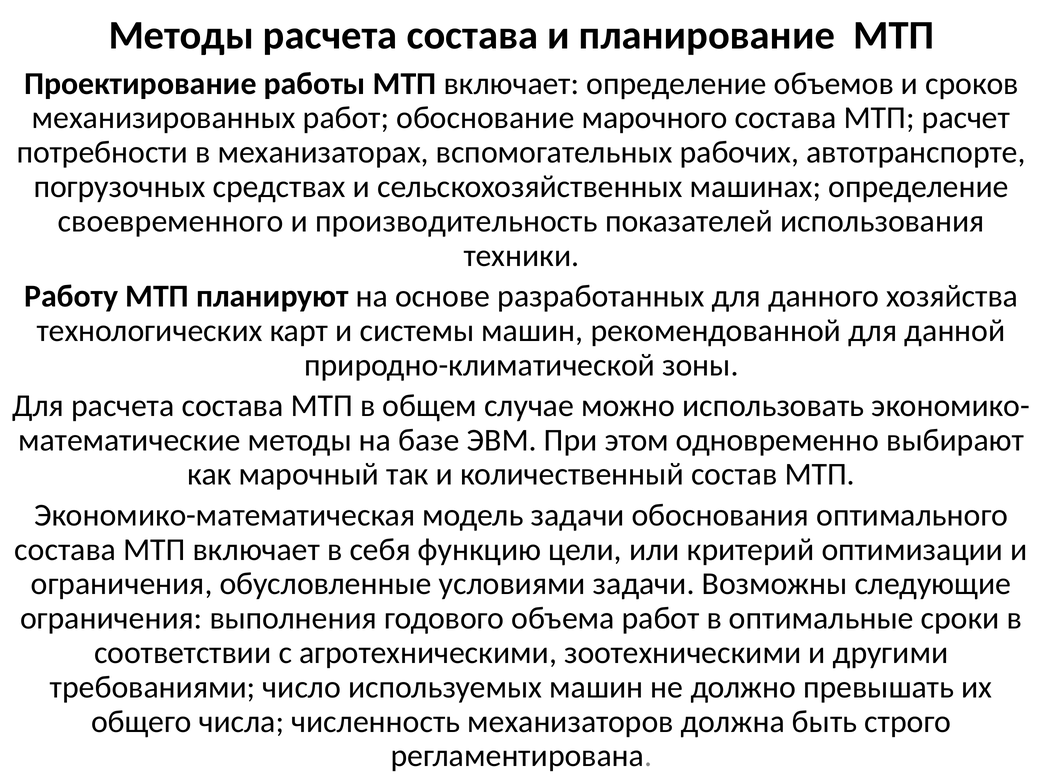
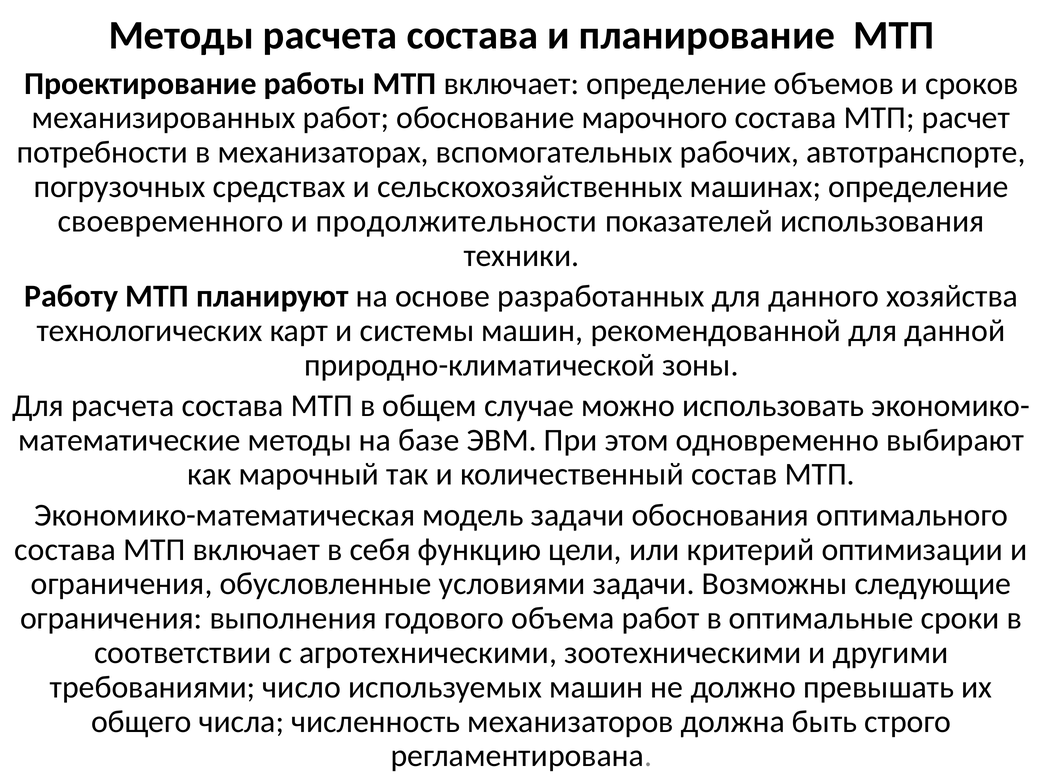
производительность: производительность -> продолжительности (456, 221)
